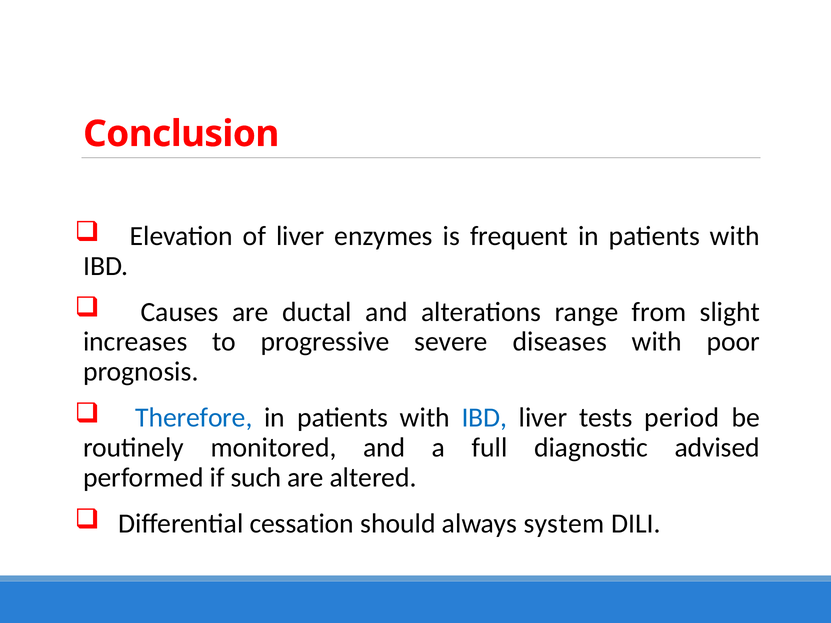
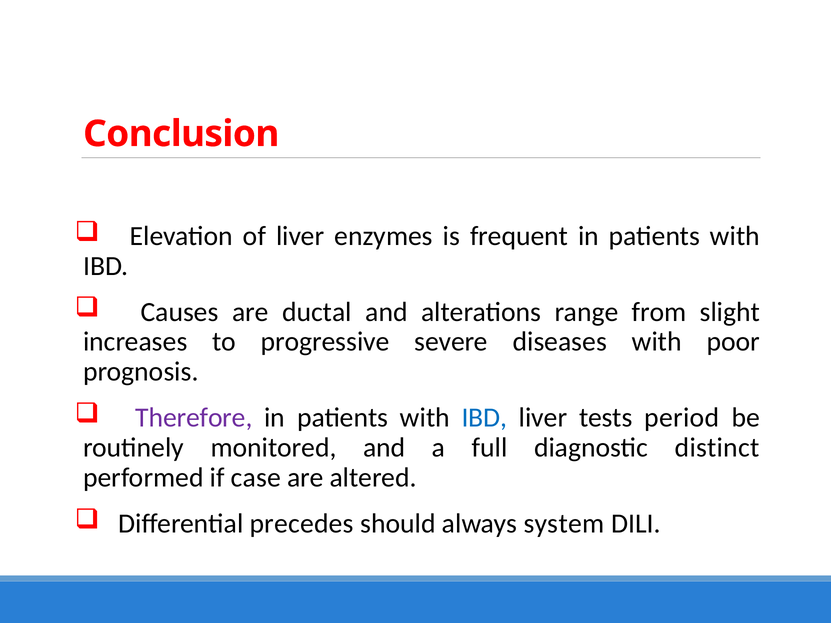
Therefore colour: blue -> purple (194, 418)
advised: advised -> distinct (717, 448)
such: such -> case (256, 478)
cessation: cessation -> precedes (302, 524)
